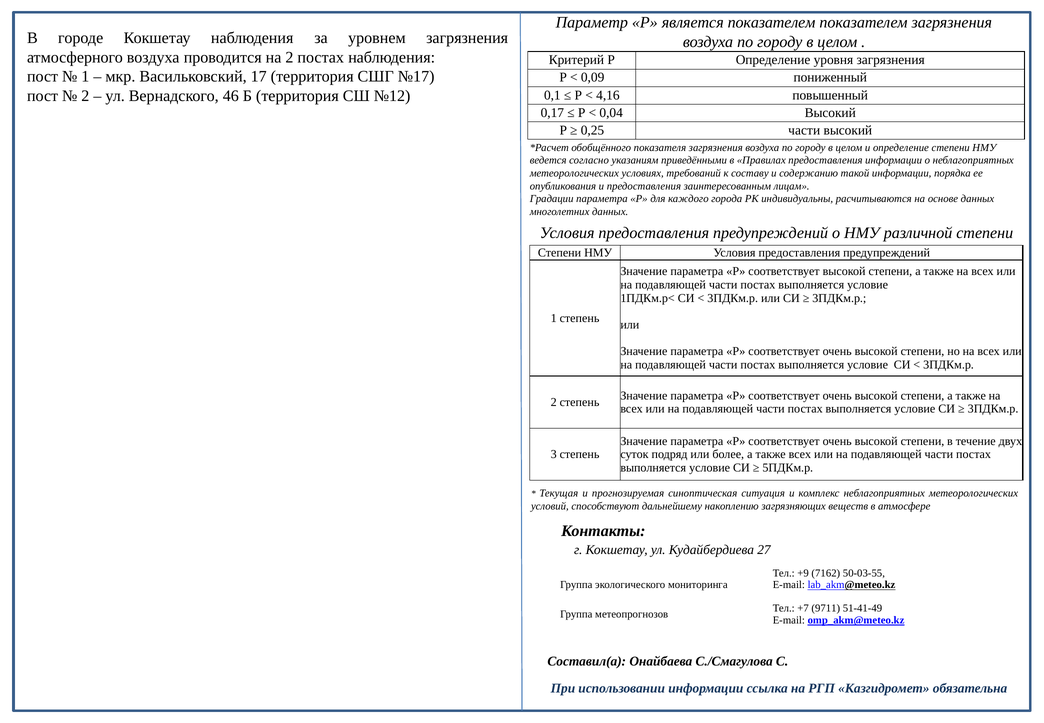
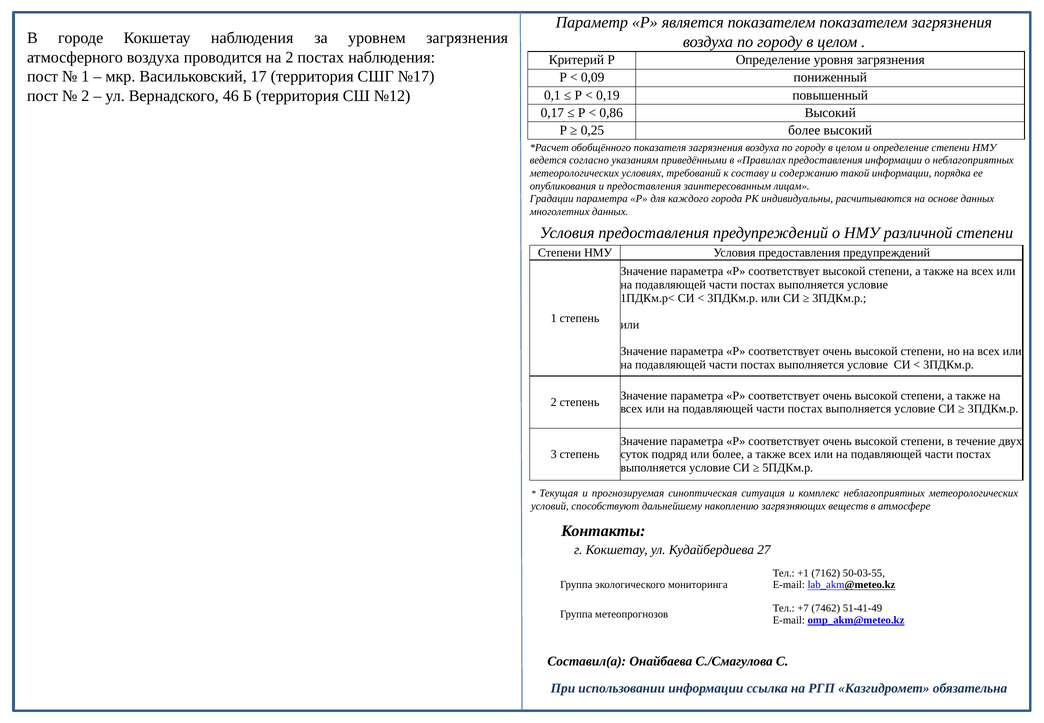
4,16: 4,16 -> 0,19 (608, 95)
0,04: 0,04 -> 0,86 (611, 113)
0,25 части: части -> более (804, 130)
+9: +9 -> +1 (803, 573)
9711: 9711 -> 7462 (826, 608)
